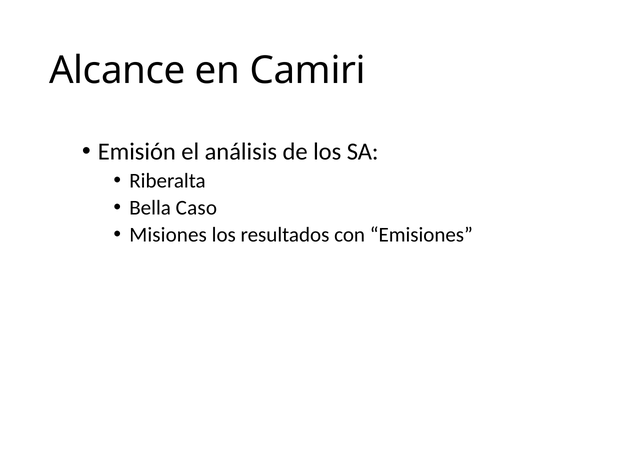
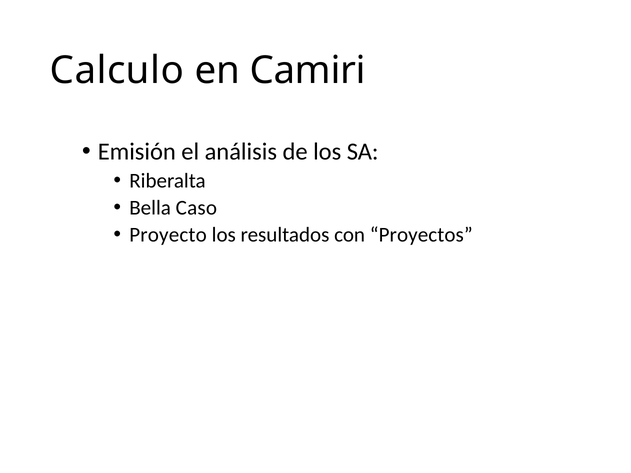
Alcance: Alcance -> Calculo (117, 71)
Misiones: Misiones -> Proyecto (168, 235)
Emisiones: Emisiones -> Proyectos (421, 235)
